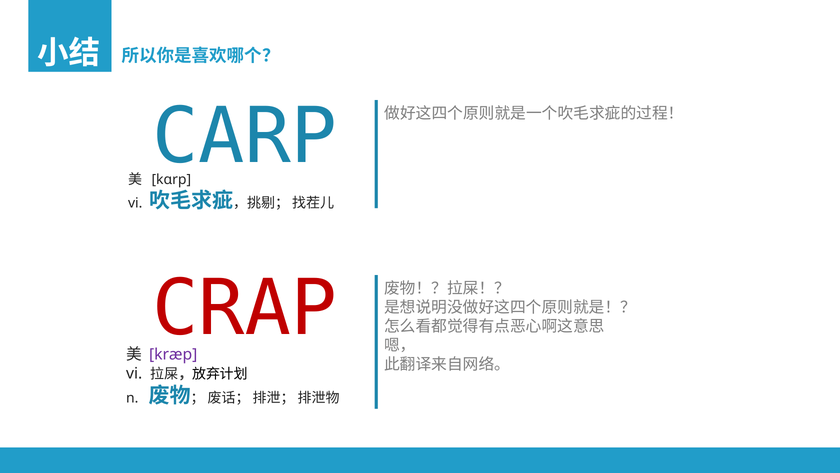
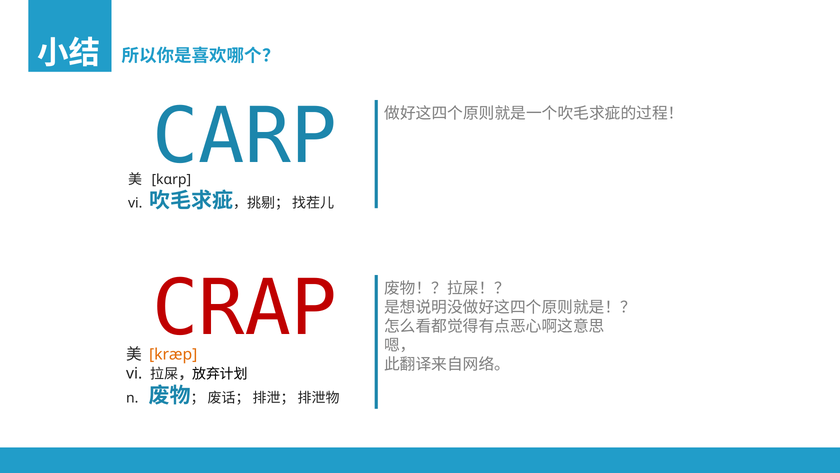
kræp colour: purple -> orange (173, 354)
